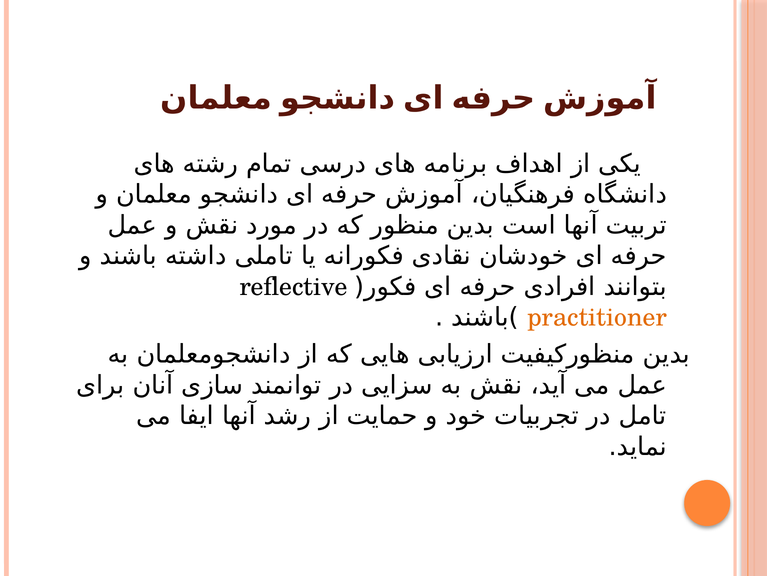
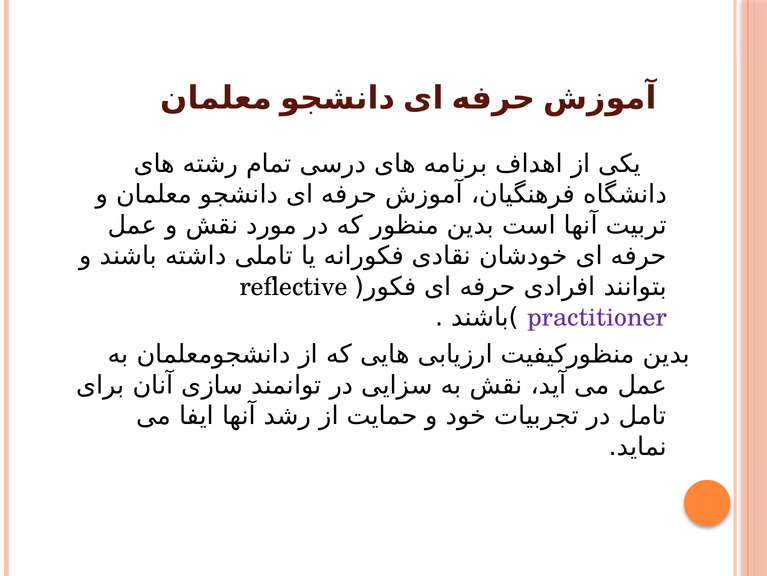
practitioner colour: orange -> purple (597, 317)
